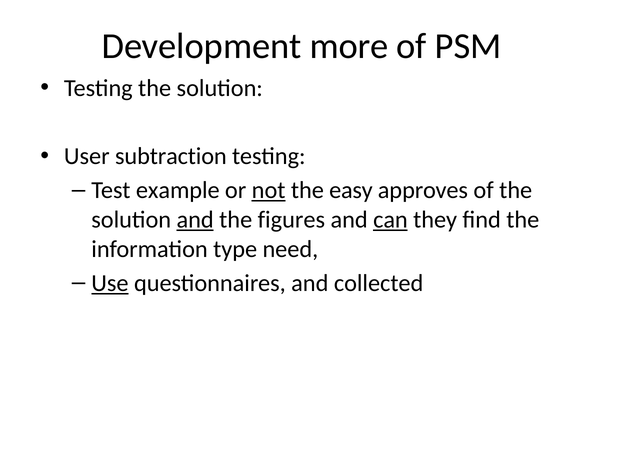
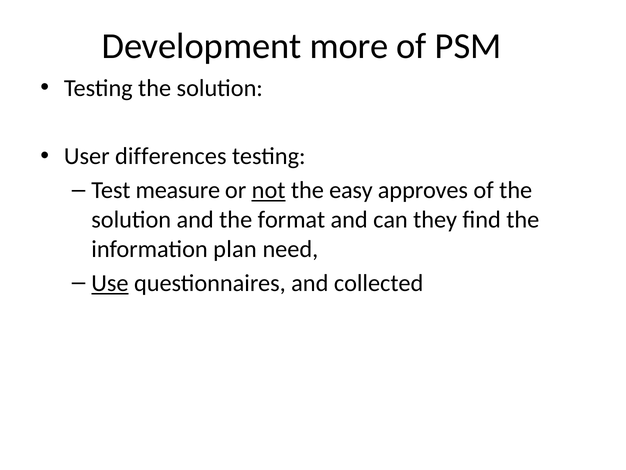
subtraction: subtraction -> differences (171, 156)
example: example -> measure (178, 190)
and underline: present -> none (195, 219)
figures: figures -> format (291, 219)
can underline: present -> none (390, 219)
type: type -> plan (235, 249)
